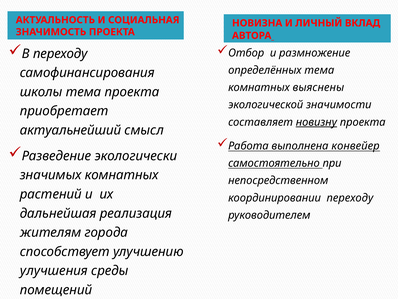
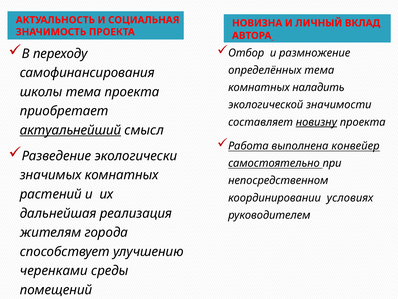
выяснены: выяснены -> наладить (318, 87)
актуальнейший underline: none -> present (70, 130)
координировании переходу: переходу -> условиях (350, 198)
улучшения: улучшения -> черенками (54, 270)
